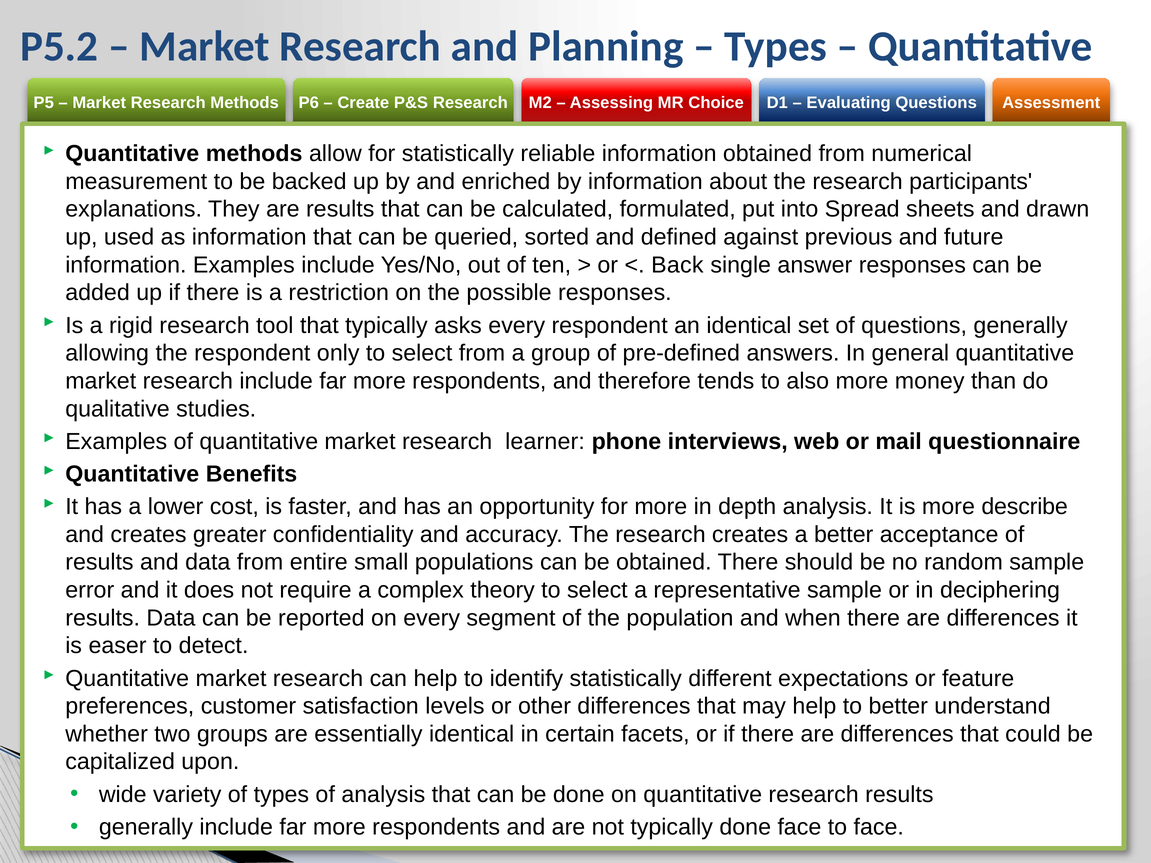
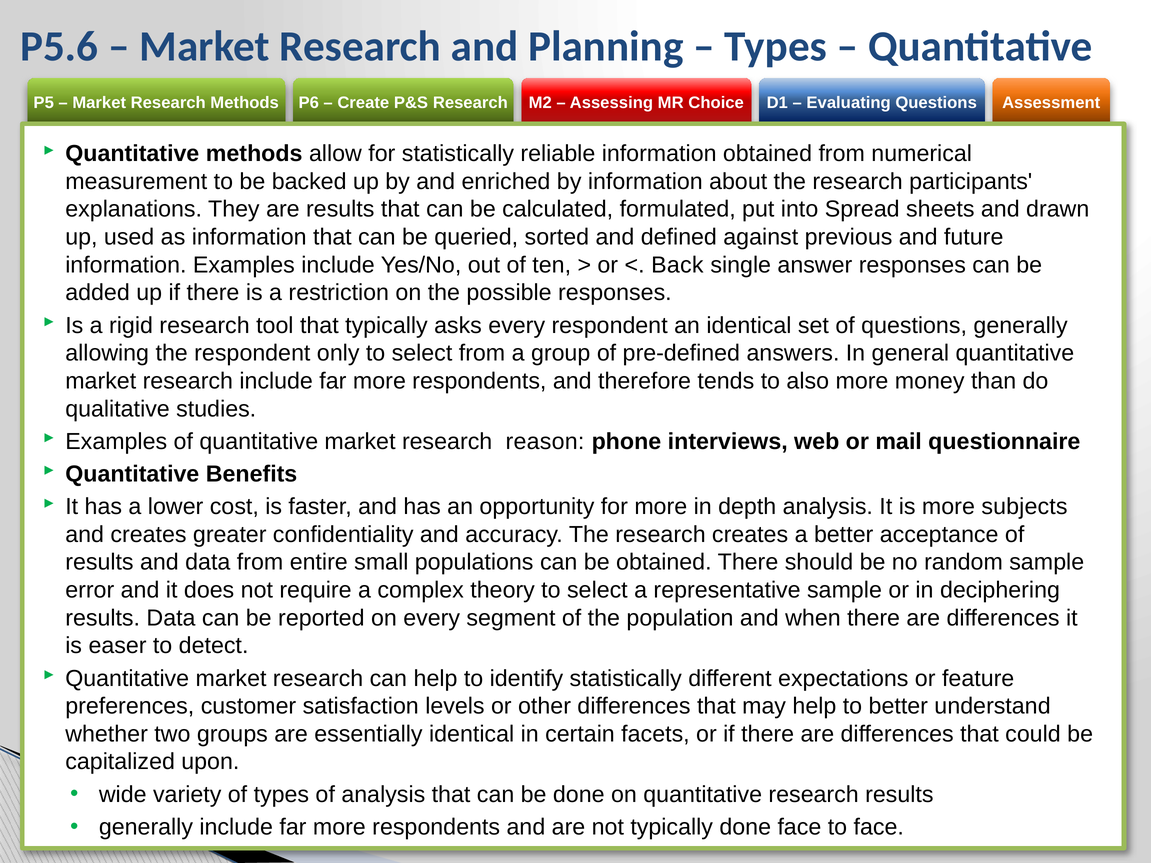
P5.2: P5.2 -> P5.6 (59, 47)
learner: learner -> reason (545, 442)
describe: describe -> subjects (1024, 507)
